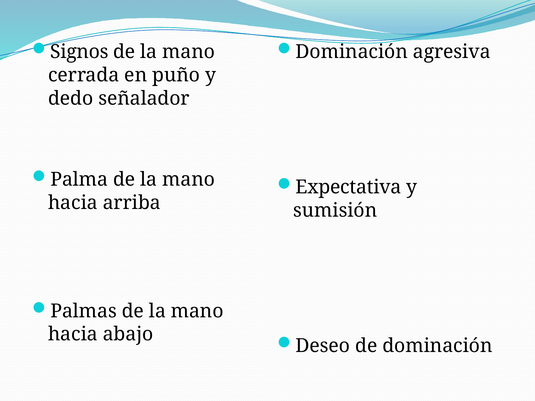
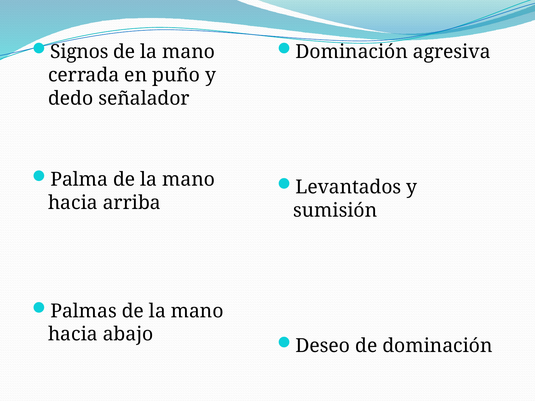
Expectativa: Expectativa -> Levantados (348, 187)
